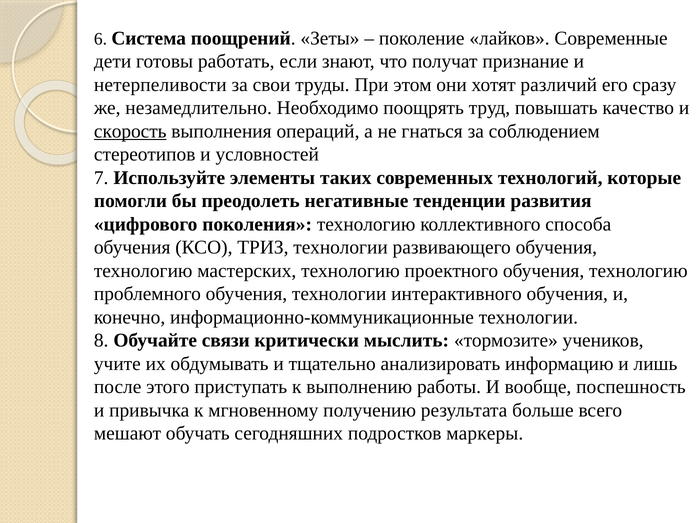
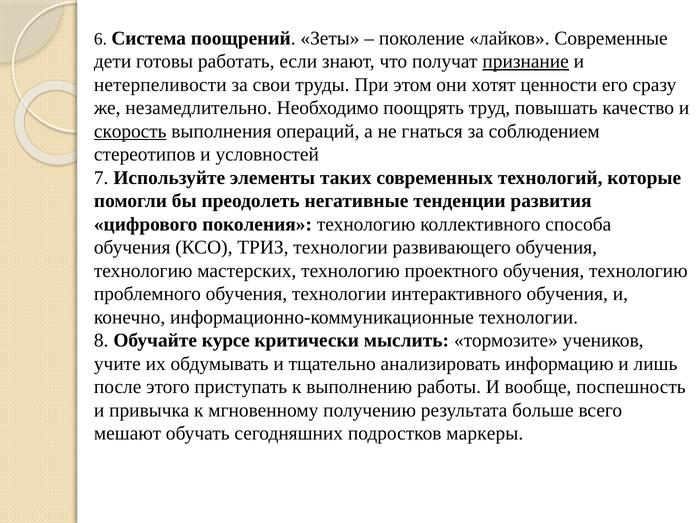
признание underline: none -> present (526, 61)
различий: различий -> ценности (559, 85)
связи: связи -> курсе (226, 340)
